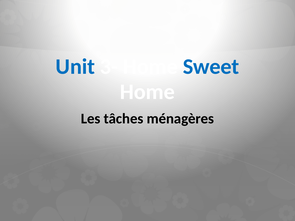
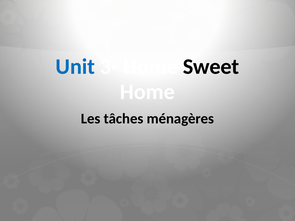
Sweet colour: blue -> black (211, 67)
